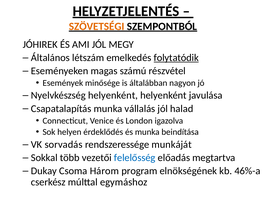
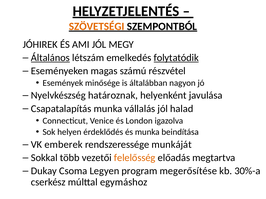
Általános underline: none -> present (50, 58)
Nyelvkészség helyenként: helyenként -> határoznak (113, 96)
sorvadás: sorvadás -> emberek (64, 145)
felelősség colour: blue -> orange (135, 158)
Három: Három -> Legyen (104, 171)
elnökségének: elnökségének -> megerősítése (188, 171)
46%-a: 46%-a -> 30%-a (247, 171)
